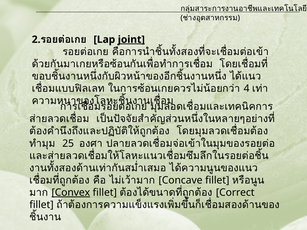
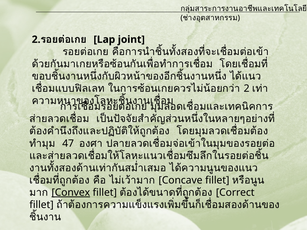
joint underline: present -> none (131, 40)
4: 4 -> 2 (247, 89)
25: 25 -> 47 (68, 144)
